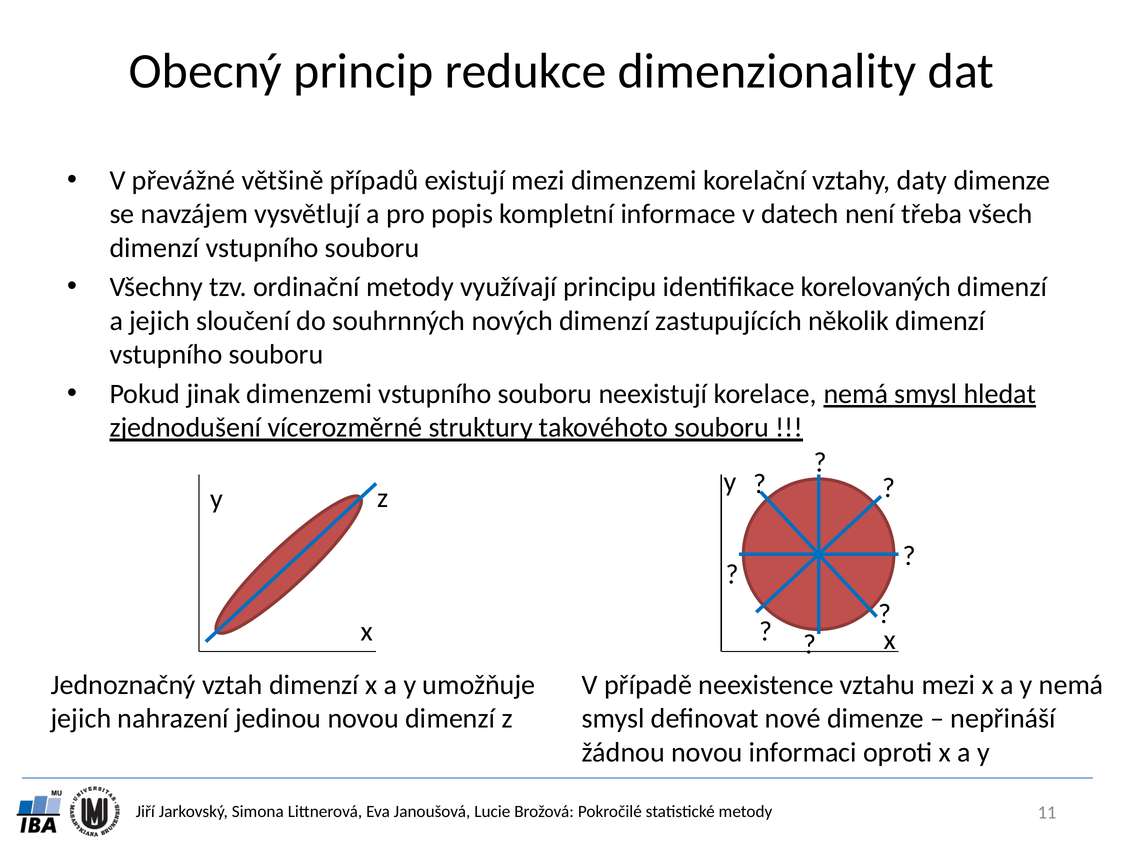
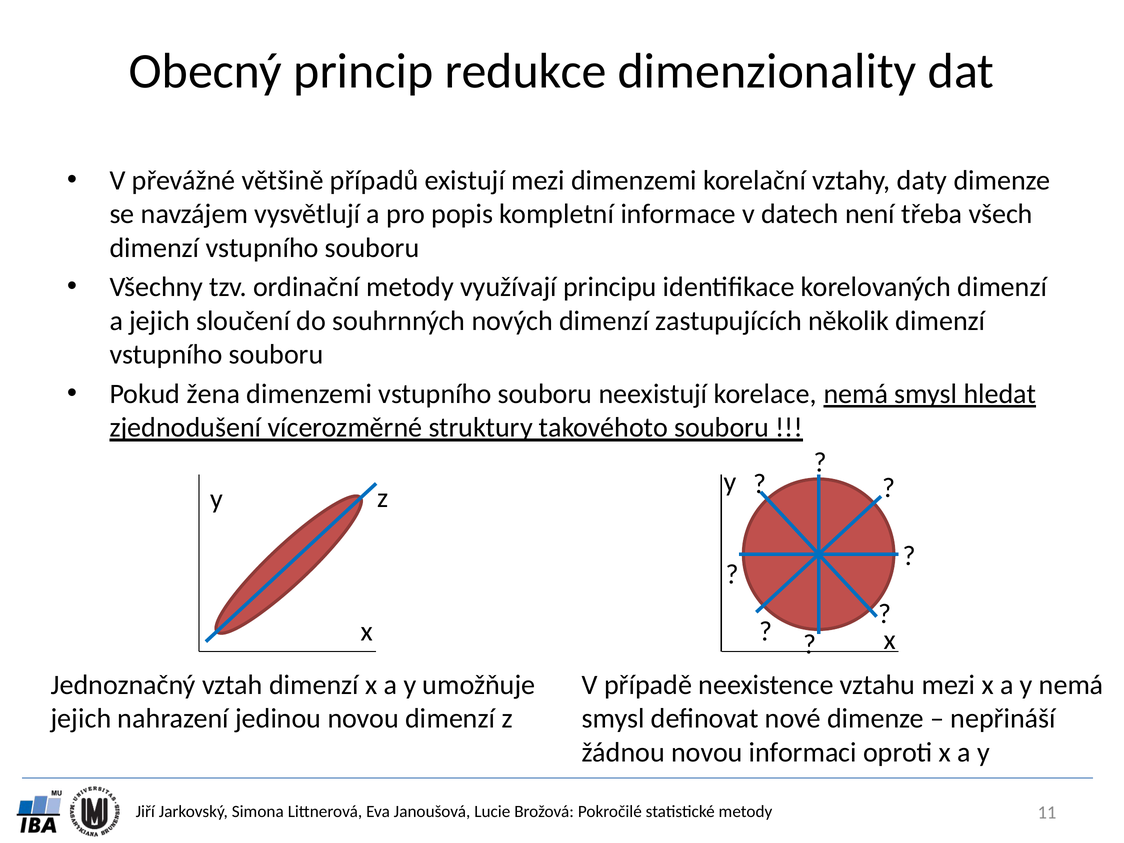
jinak: jinak -> žena (213, 394)
